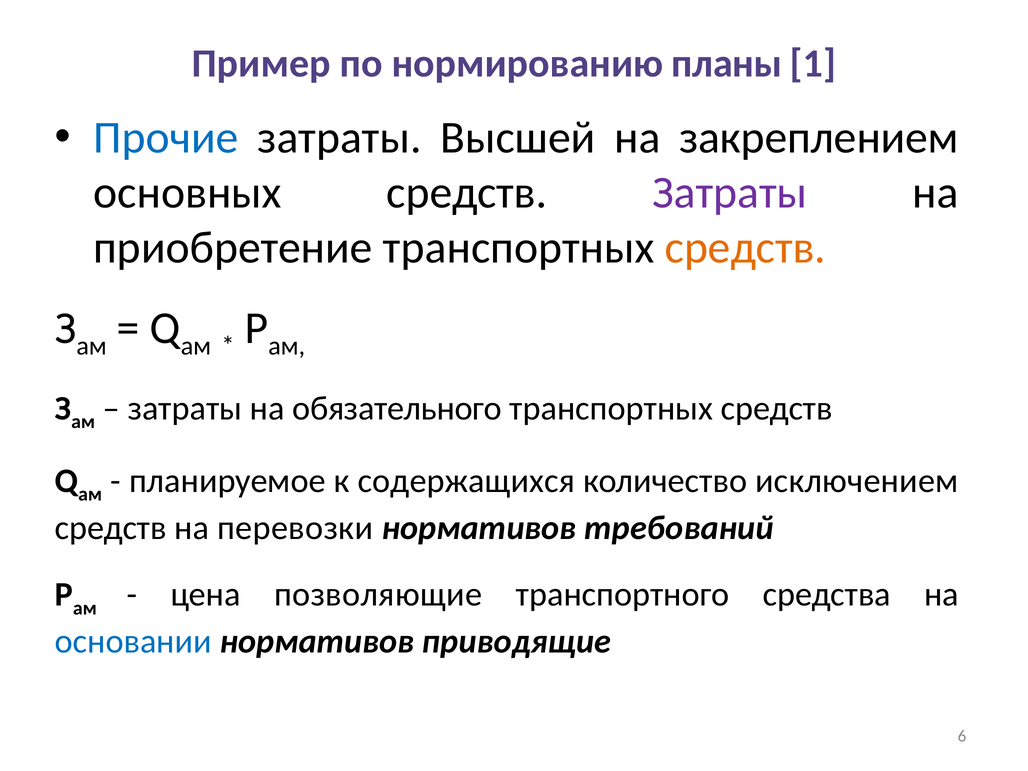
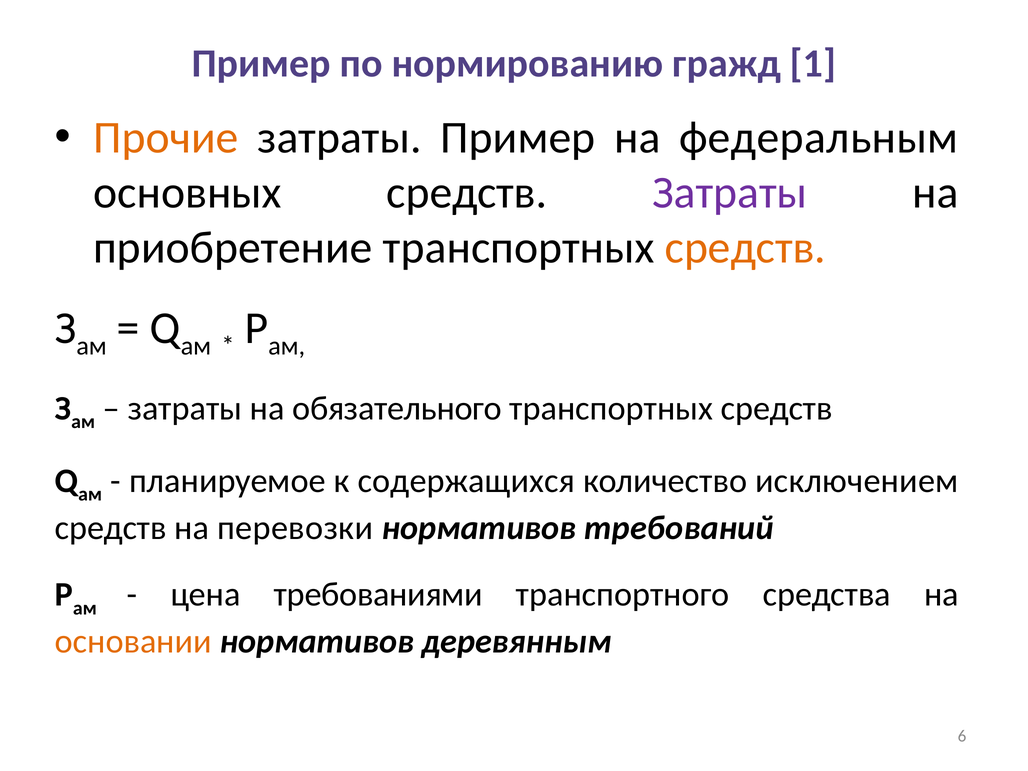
планы: планы -> гражд (727, 63)
Прочие colour: blue -> orange (166, 138)
затраты Высшей: Высшей -> Пример (518, 138)
закреплением: закреплением -> федеральным (819, 138)
позволяющие: позволяющие -> требованиями (378, 595)
основании colour: blue -> orange (133, 641)
приводящие: приводящие -> деревянным (517, 641)
